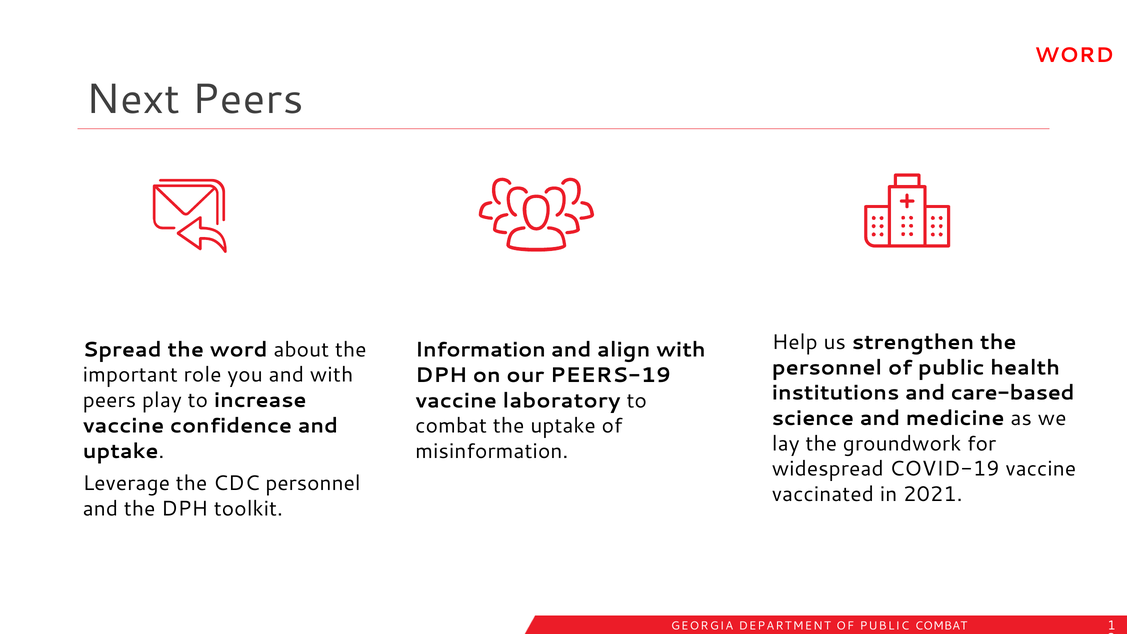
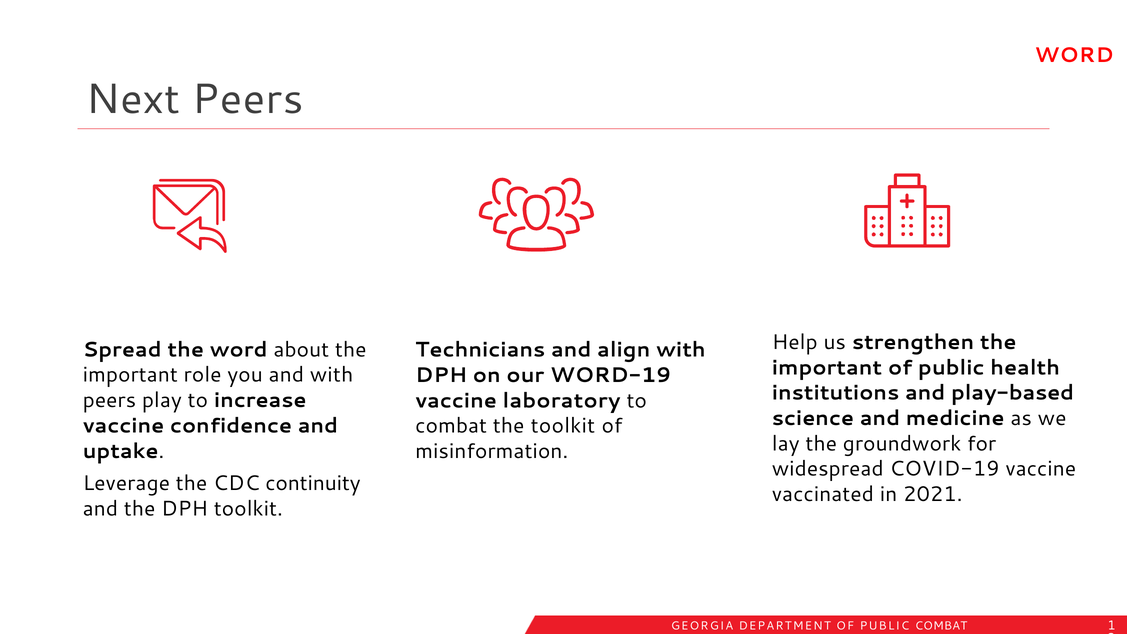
Information: Information -> Technicians (480, 350)
personnel: personnel -> important (827, 367)
PEERS-19: PEERS-19 -> WORD-19 (611, 375)
care-based: care-based -> play-based (1013, 393)
the uptake: uptake -> toolkit (563, 426)
CDC personnel: personnel -> continuity (313, 483)
